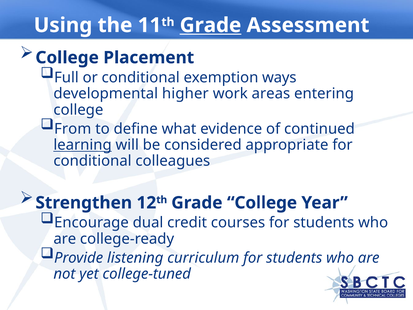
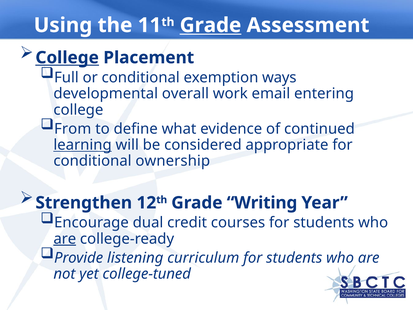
College underline: none -> present (67, 58)
higher: higher -> overall (185, 94)
areas: areas -> email (271, 94)
colleagues: colleagues -> ownership (173, 161)
Grade College: College -> Writing (262, 203)
are underline: none -> present (65, 239)
